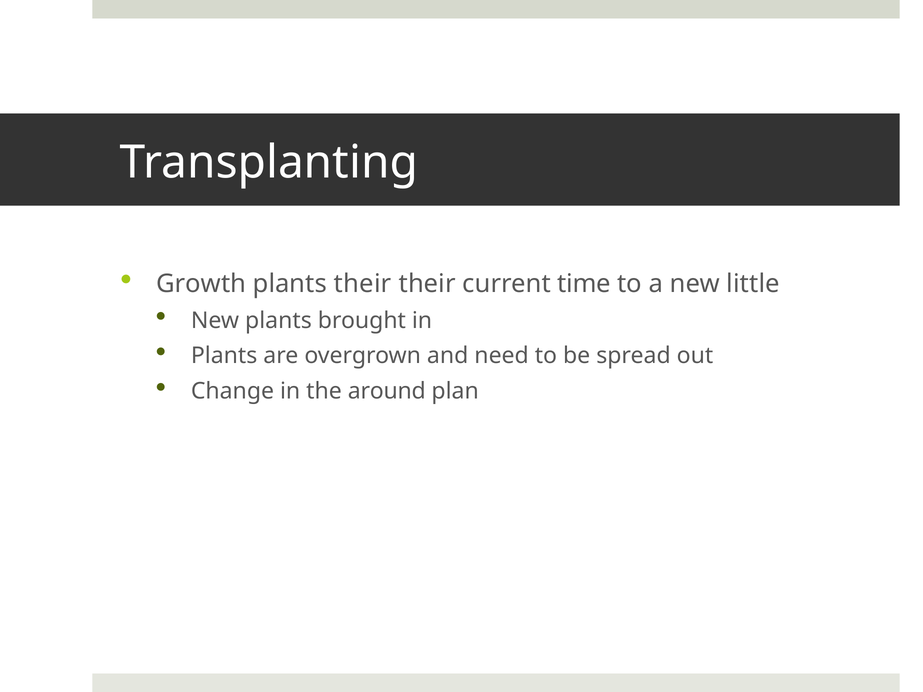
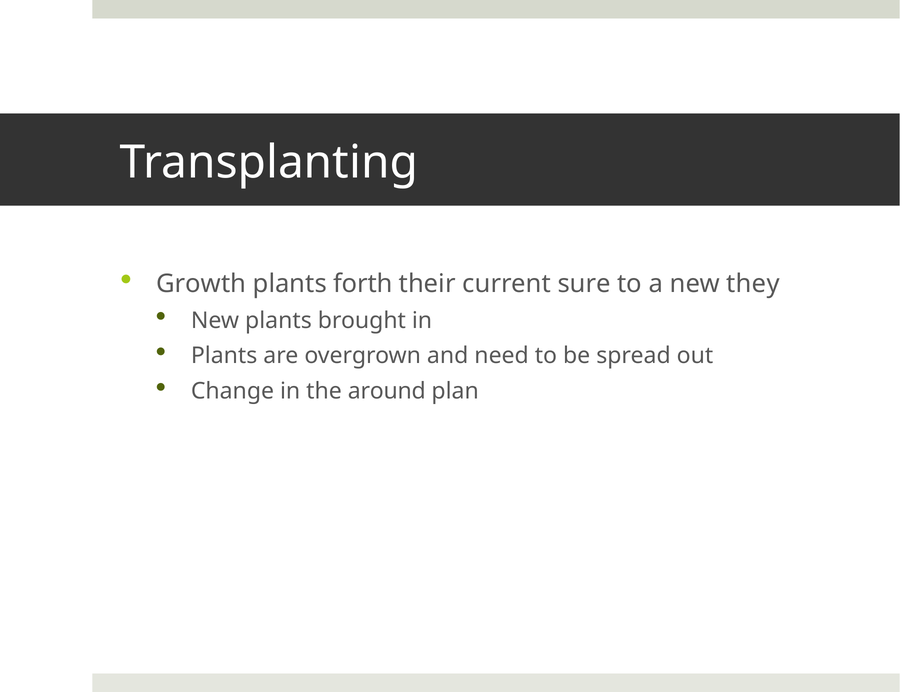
plants their: their -> forth (363, 284)
time: time -> sure (584, 284)
little: little -> they (753, 284)
